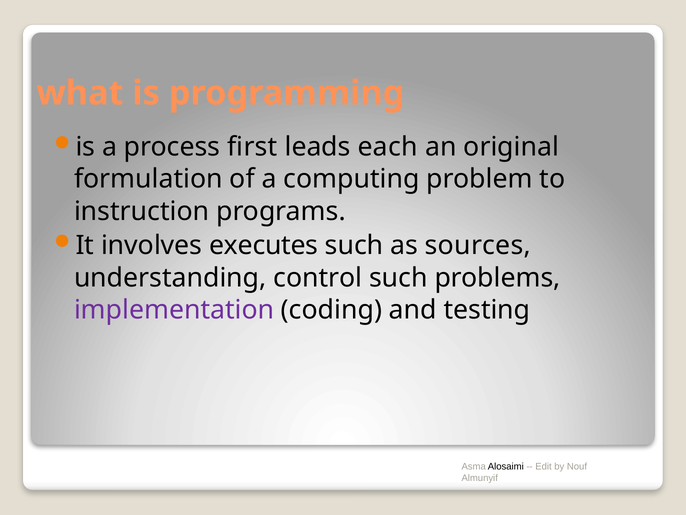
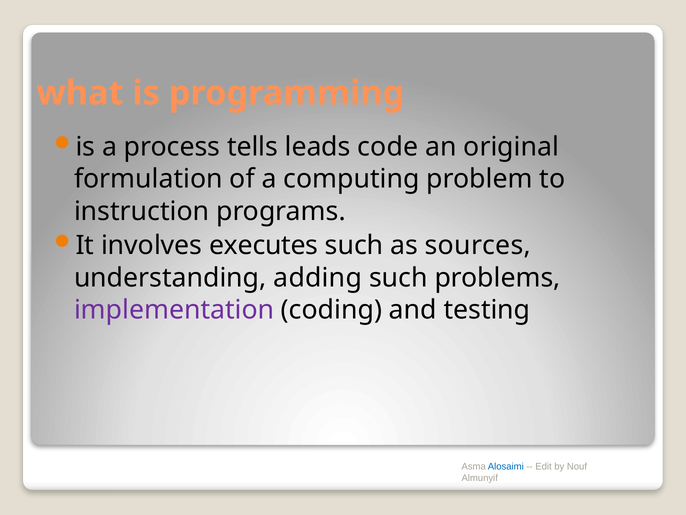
first: first -> tells (252, 147)
each: each -> code (388, 147)
control: control -> adding (318, 277)
Alosaimi colour: black -> blue (506, 466)
